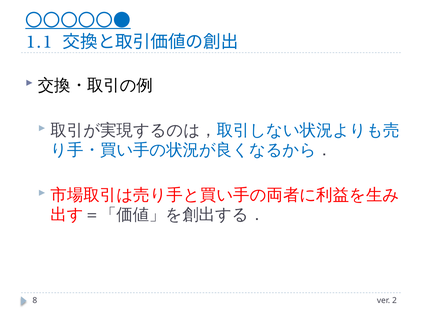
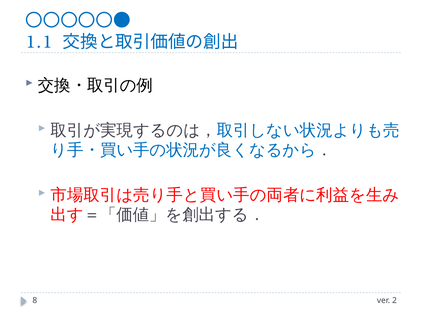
〇〇〇〇〇● underline: present -> none (78, 21)
